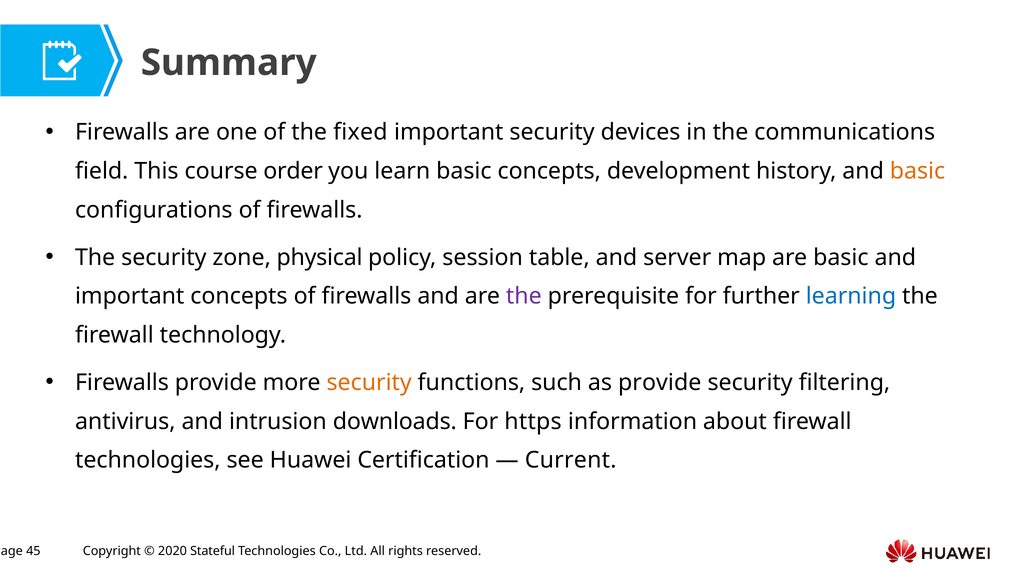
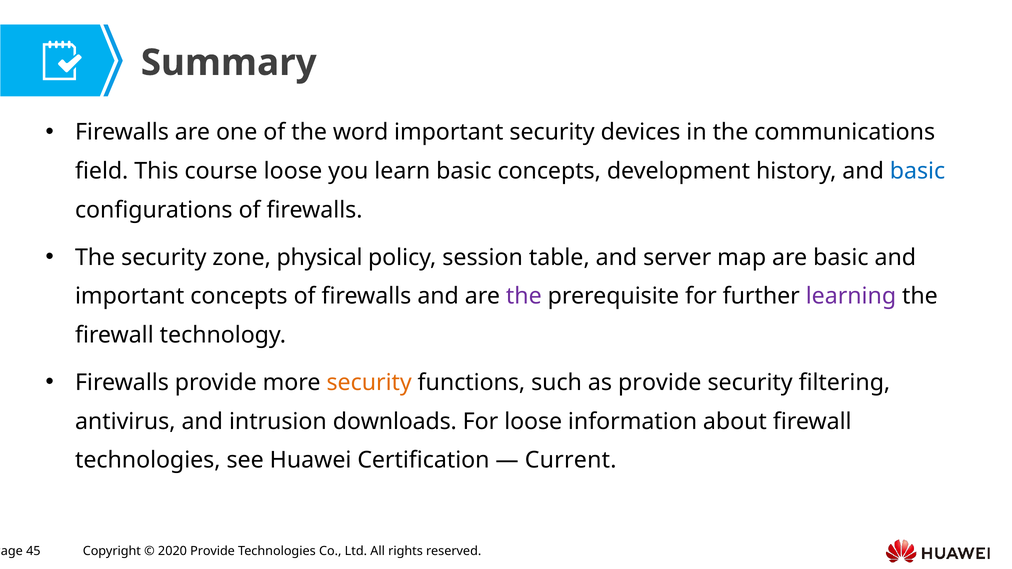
fixed: fixed -> word (361, 132)
course order: order -> loose (293, 171)
basic colour: orange -> blue (918, 171)
learning colour: blue -> purple (851, 296)
For https: https -> loose (533, 422)
Stateful: Stateful -> Provide (213, 551)
